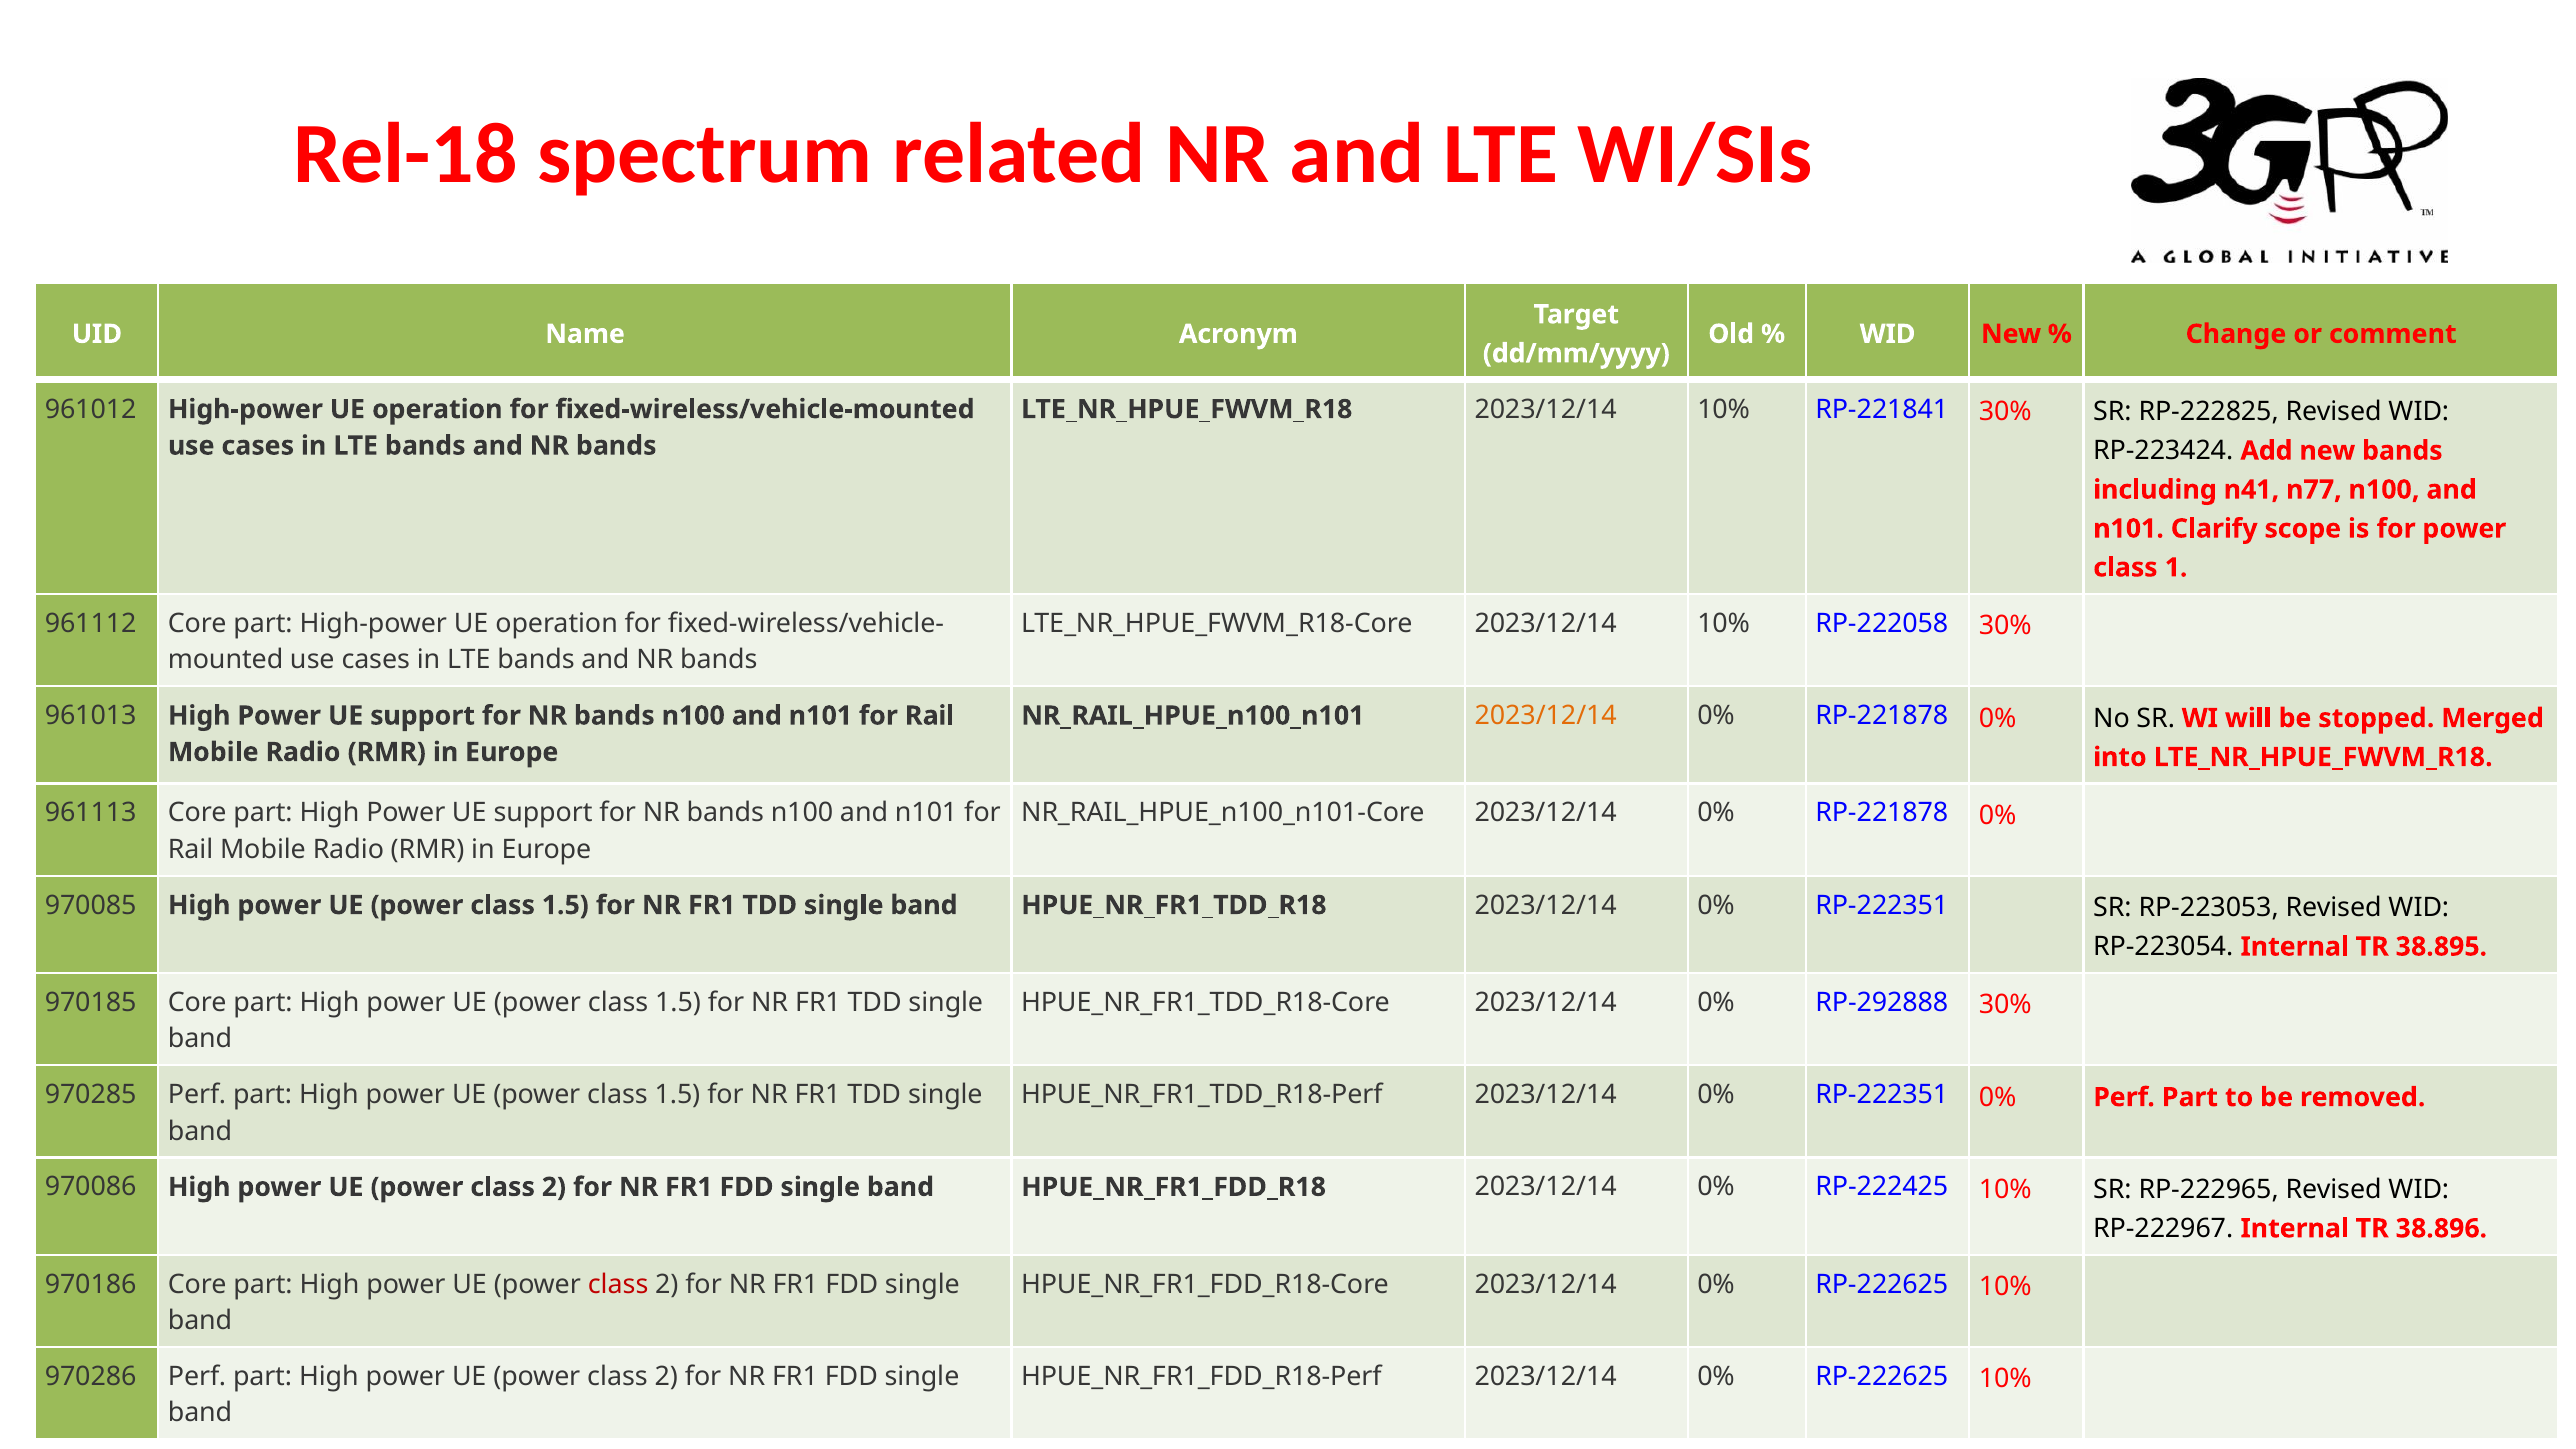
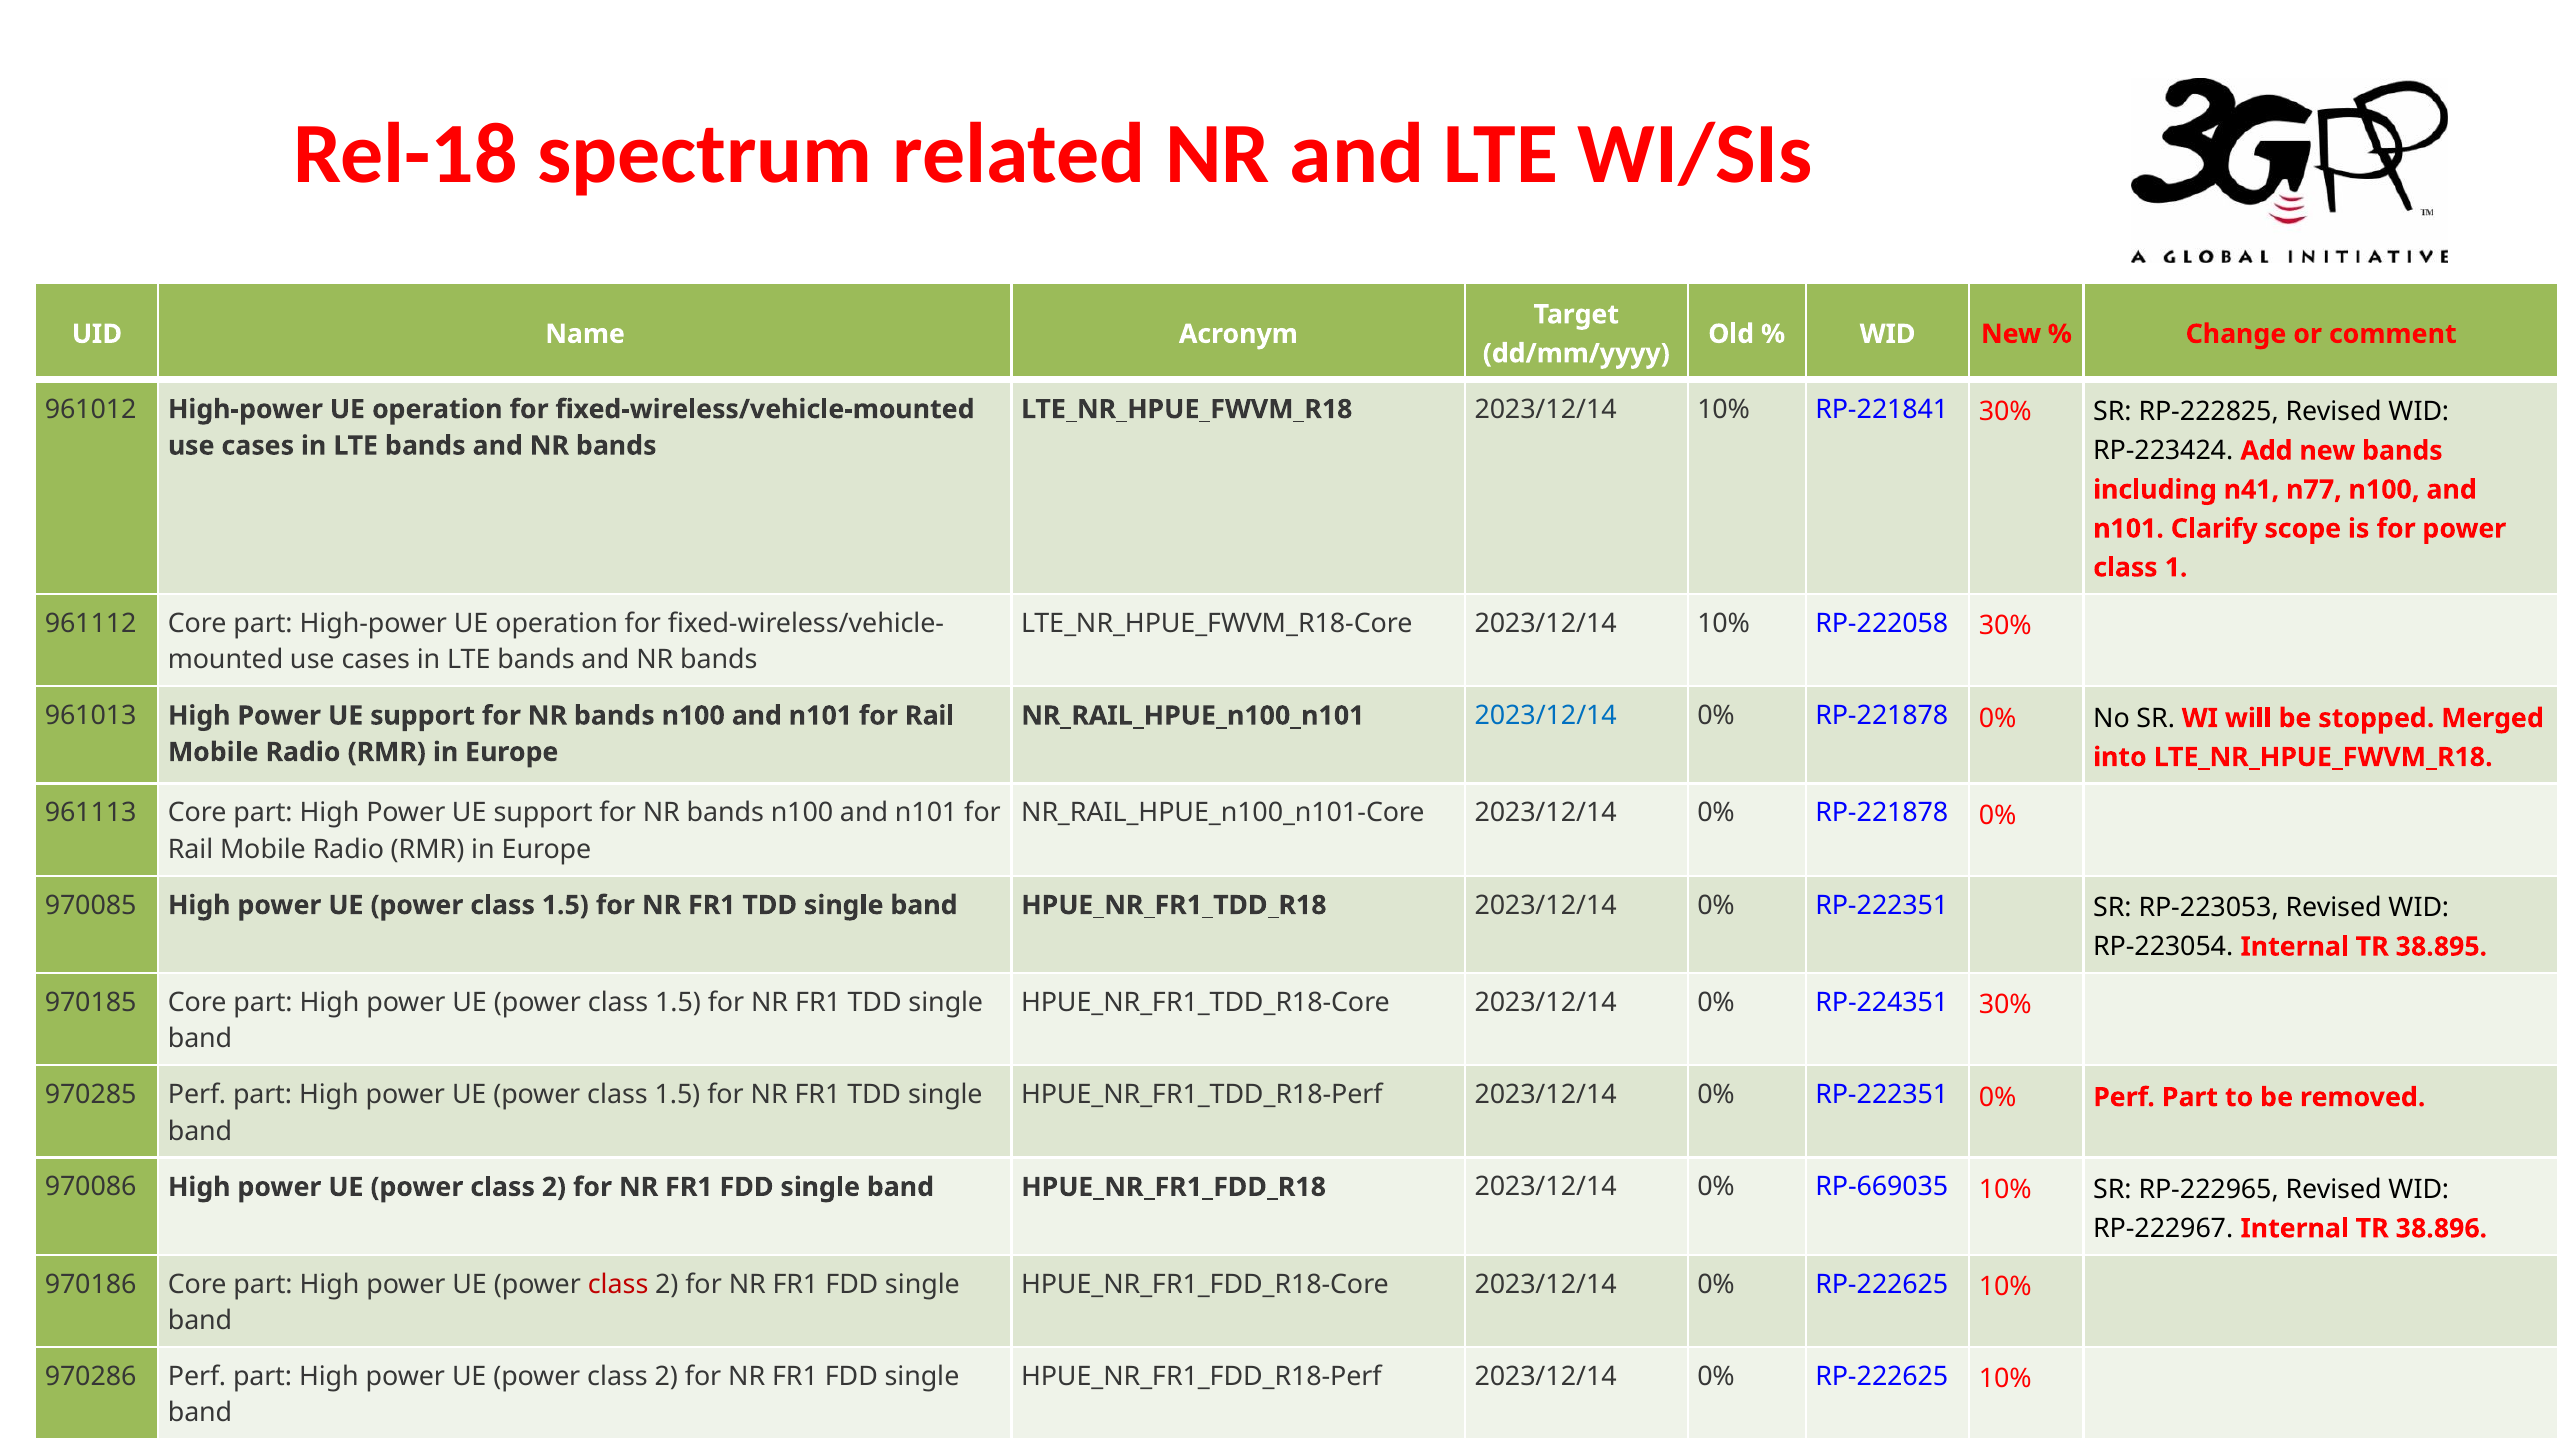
2023/12/14 colour: orange -> blue (1546, 716)
RP-292888: RP-292888 -> RP-224351 (1882, 1003)
RP-222425: RP-222425 -> RP-669035 (1882, 1187)
